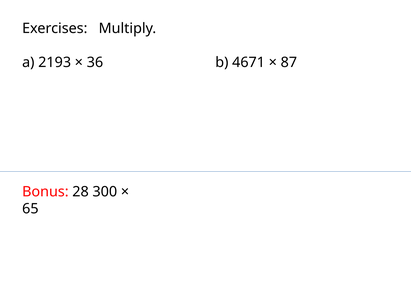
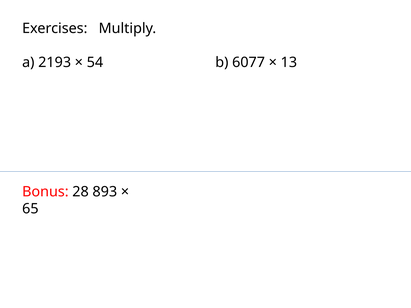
36: 36 -> 54 (95, 62)
4671: 4671 -> 6077 (249, 62)
87: 87 -> 13 (289, 62)
300: 300 -> 893 (105, 192)
